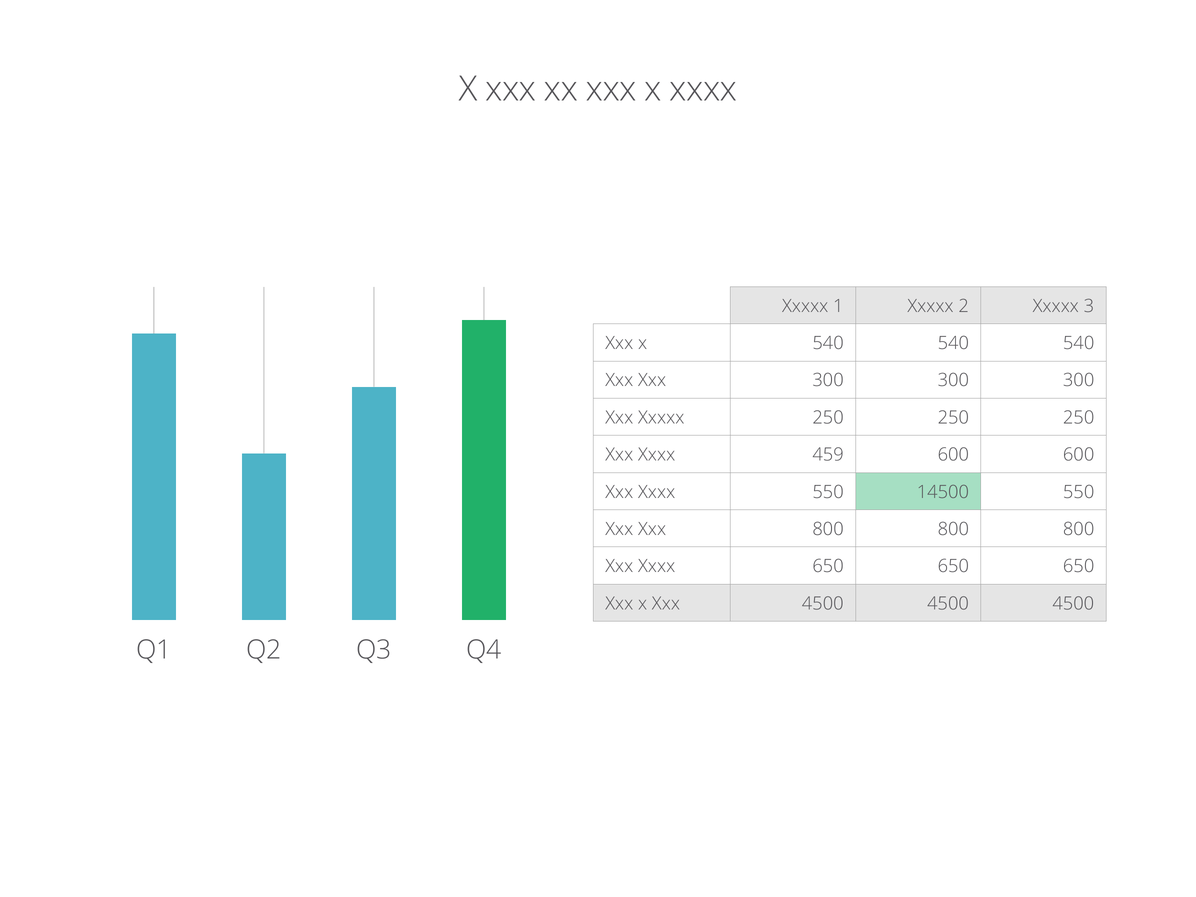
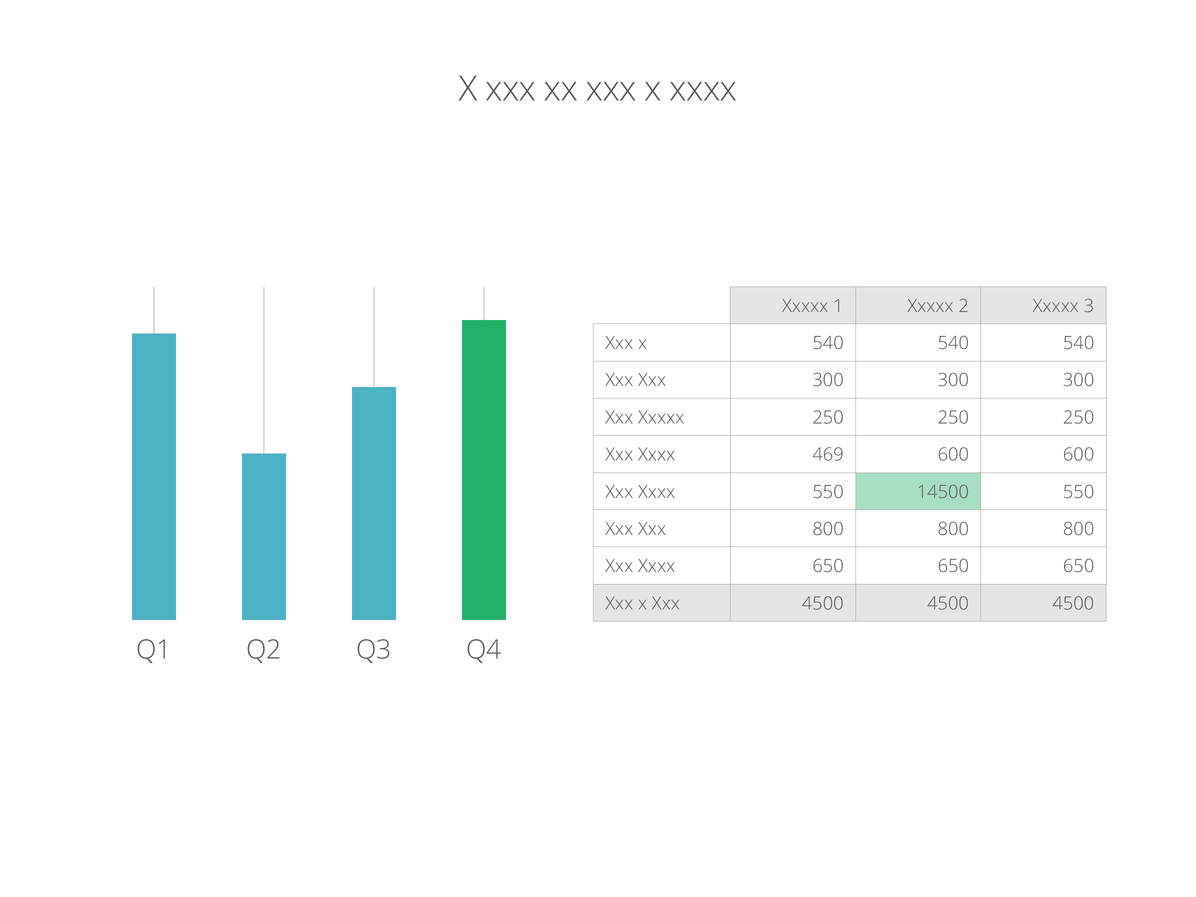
459: 459 -> 469 (828, 455)
